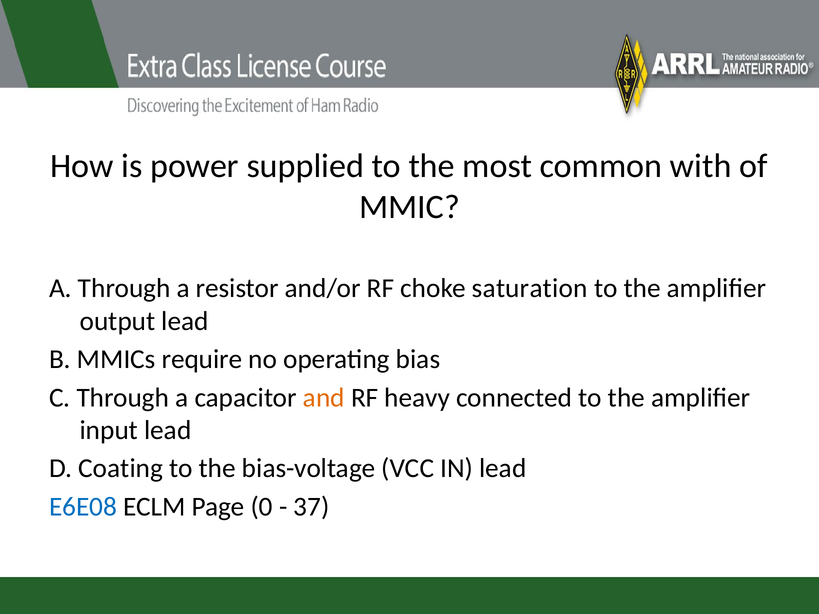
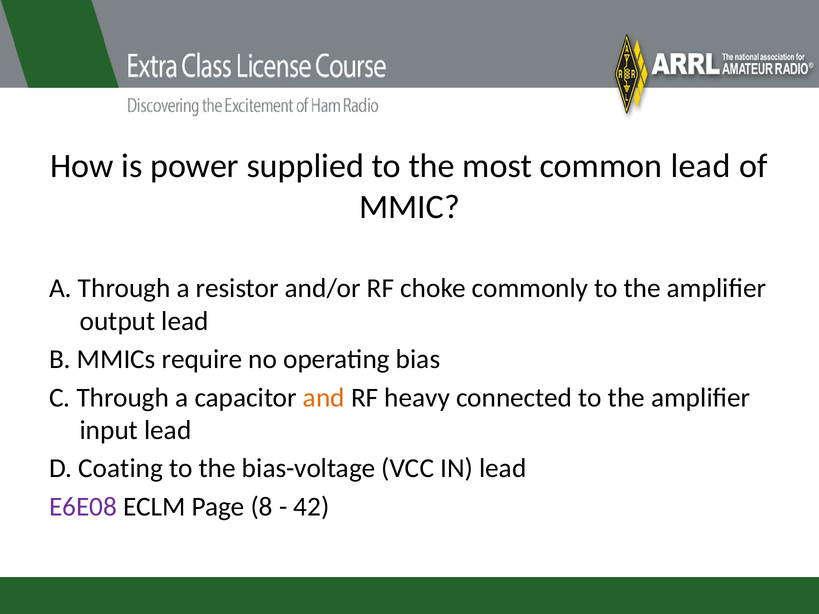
common with: with -> lead (701, 166)
saturation: saturation -> commonly (530, 289)
E6E08 colour: blue -> purple (83, 507)
0: 0 -> 8 (262, 507)
37: 37 -> 42 (311, 507)
